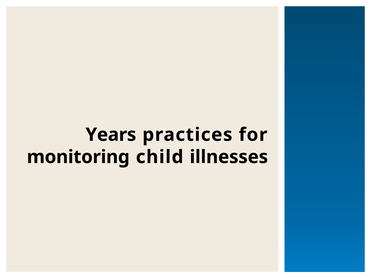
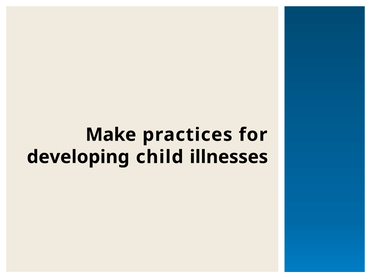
Years: Years -> Make (111, 135)
monitoring: monitoring -> developing (78, 157)
